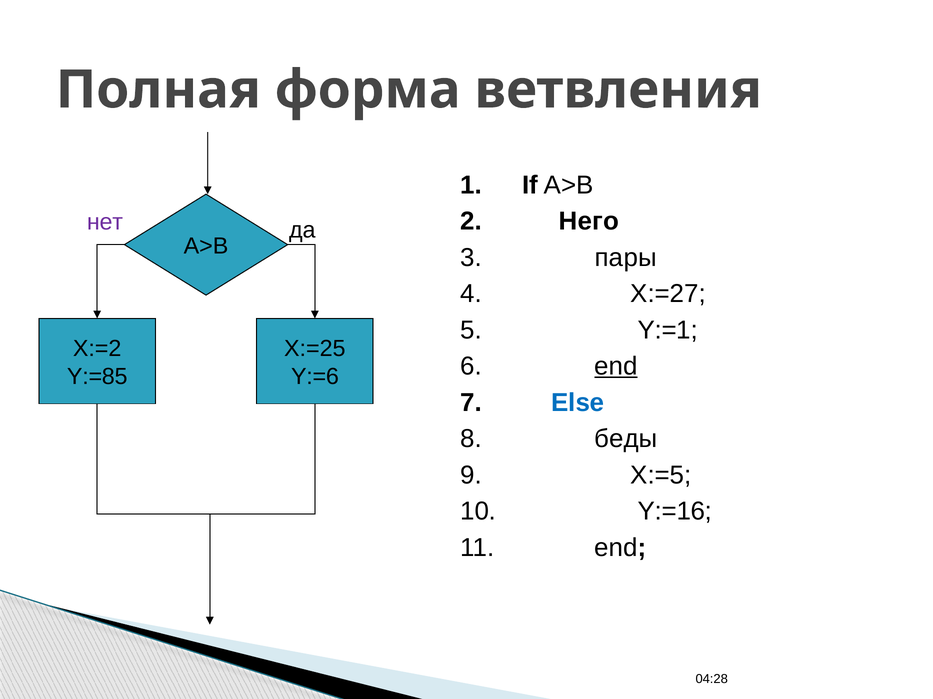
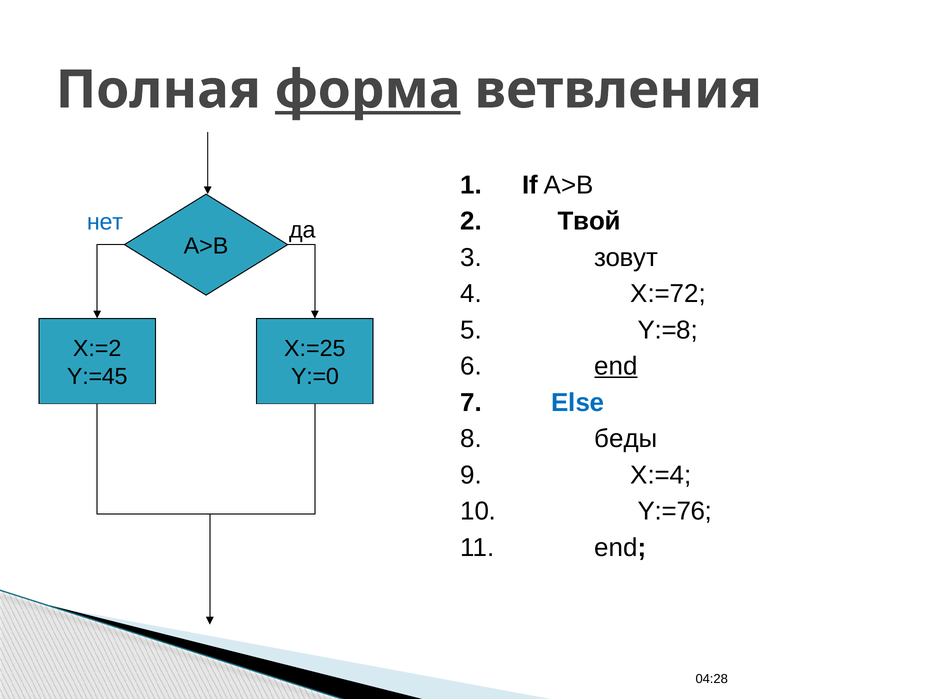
форма underline: none -> present (368, 90)
Него: Него -> Твой (589, 221)
нет colour: purple -> blue (105, 222)
пары: пары -> зовут (626, 258)
X:=27: X:=27 -> X:=72 (668, 294)
Y:=1: Y:=1 -> Y:=8 (668, 330)
Y:=85: Y:=85 -> Y:=45 (97, 377)
Y:=6: Y:=6 -> Y:=0 (315, 377)
X:=5: X:=5 -> X:=4 (661, 476)
Y:=16: Y:=16 -> Y:=76 (675, 512)
